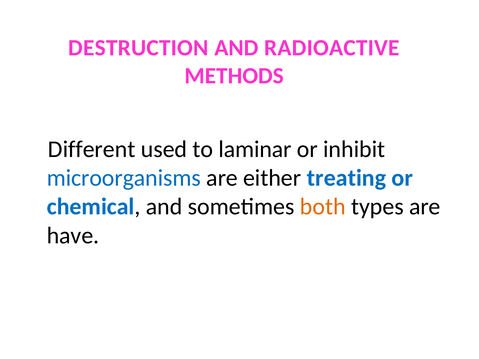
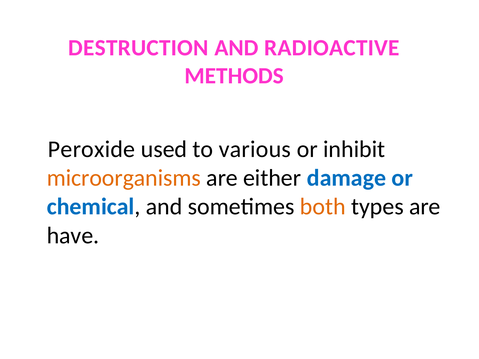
Different: Different -> Peroxide (92, 149)
laminar: laminar -> various (255, 149)
microorganisms colour: blue -> orange (124, 178)
treating: treating -> damage (347, 178)
